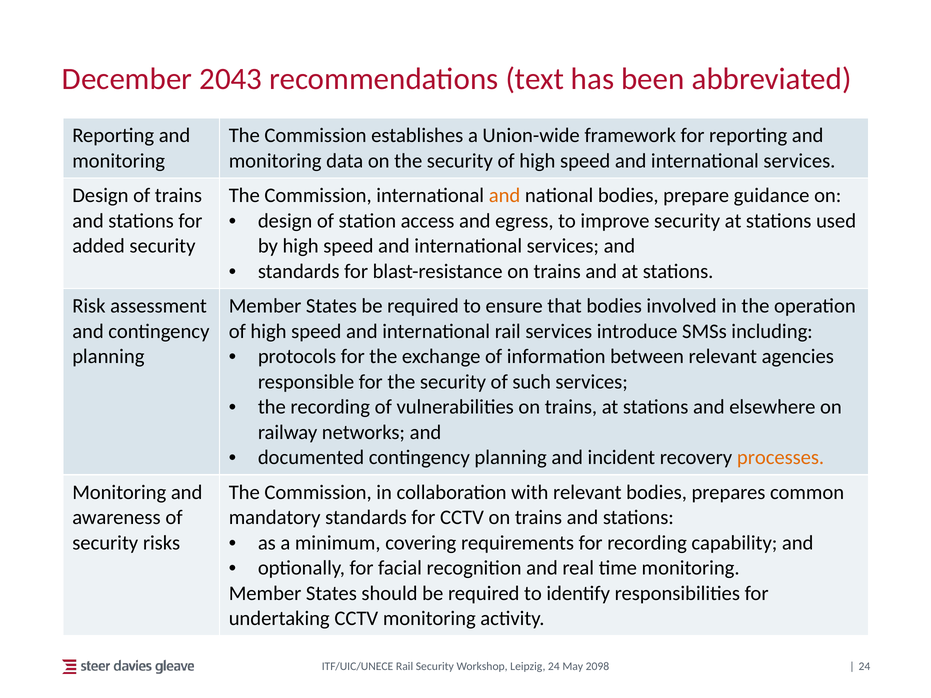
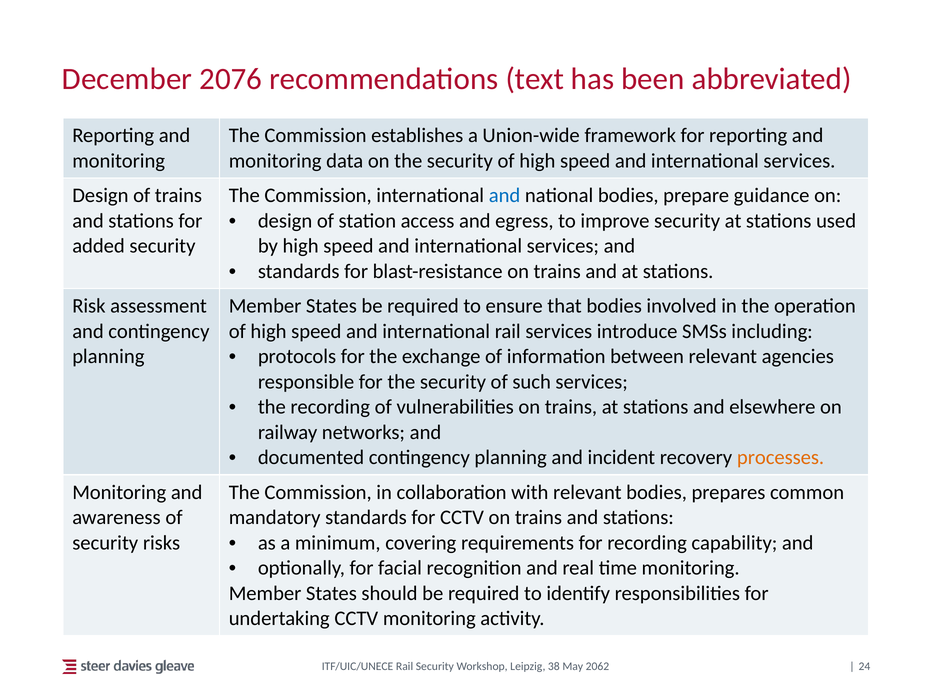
2043: 2043 -> 2076 (231, 79)
and colour: orange -> blue (505, 196)
Leipzig 24: 24 -> 38 (554, 667)
2098: 2098 -> 2062 (597, 667)
